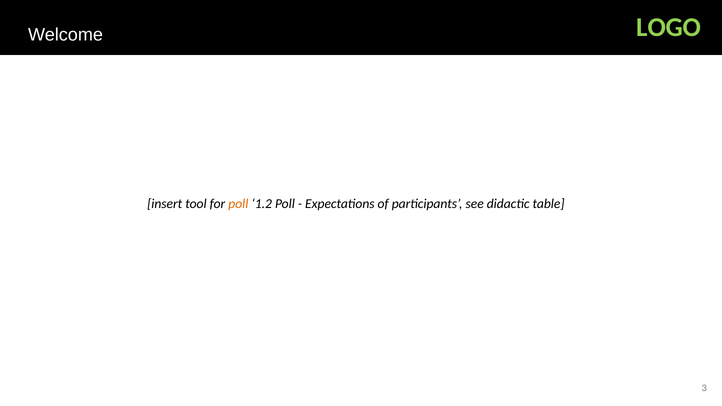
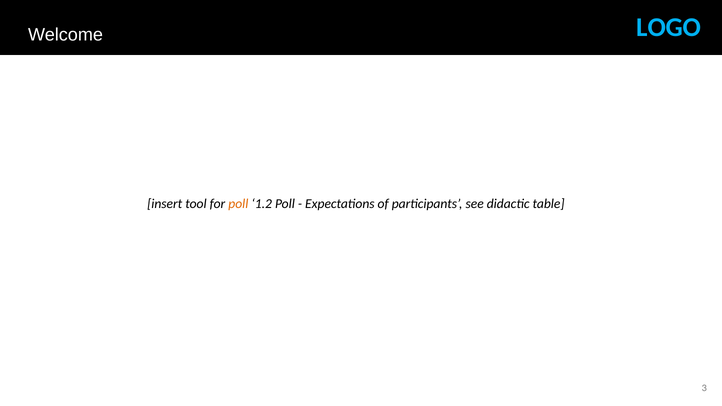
LOGO colour: light green -> light blue (669, 27)
